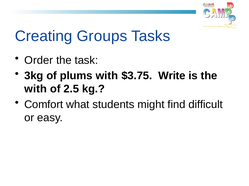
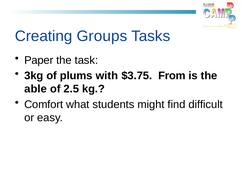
Order: Order -> Paper (39, 61)
Write: Write -> From (172, 76)
with: with -> able (36, 89)
